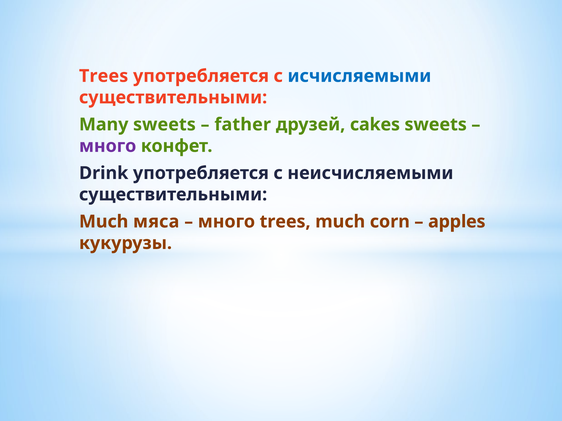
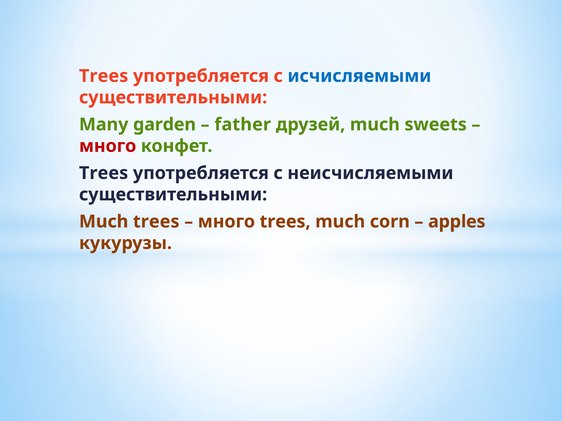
Many sweets: sweets -> garden (165, 125)
друзей cakes: cakes -> much (375, 125)
много colour: purple -> red (108, 146)
Drink: Drink -> Trees (104, 173)
Much мяса: мяса -> trees (156, 222)
